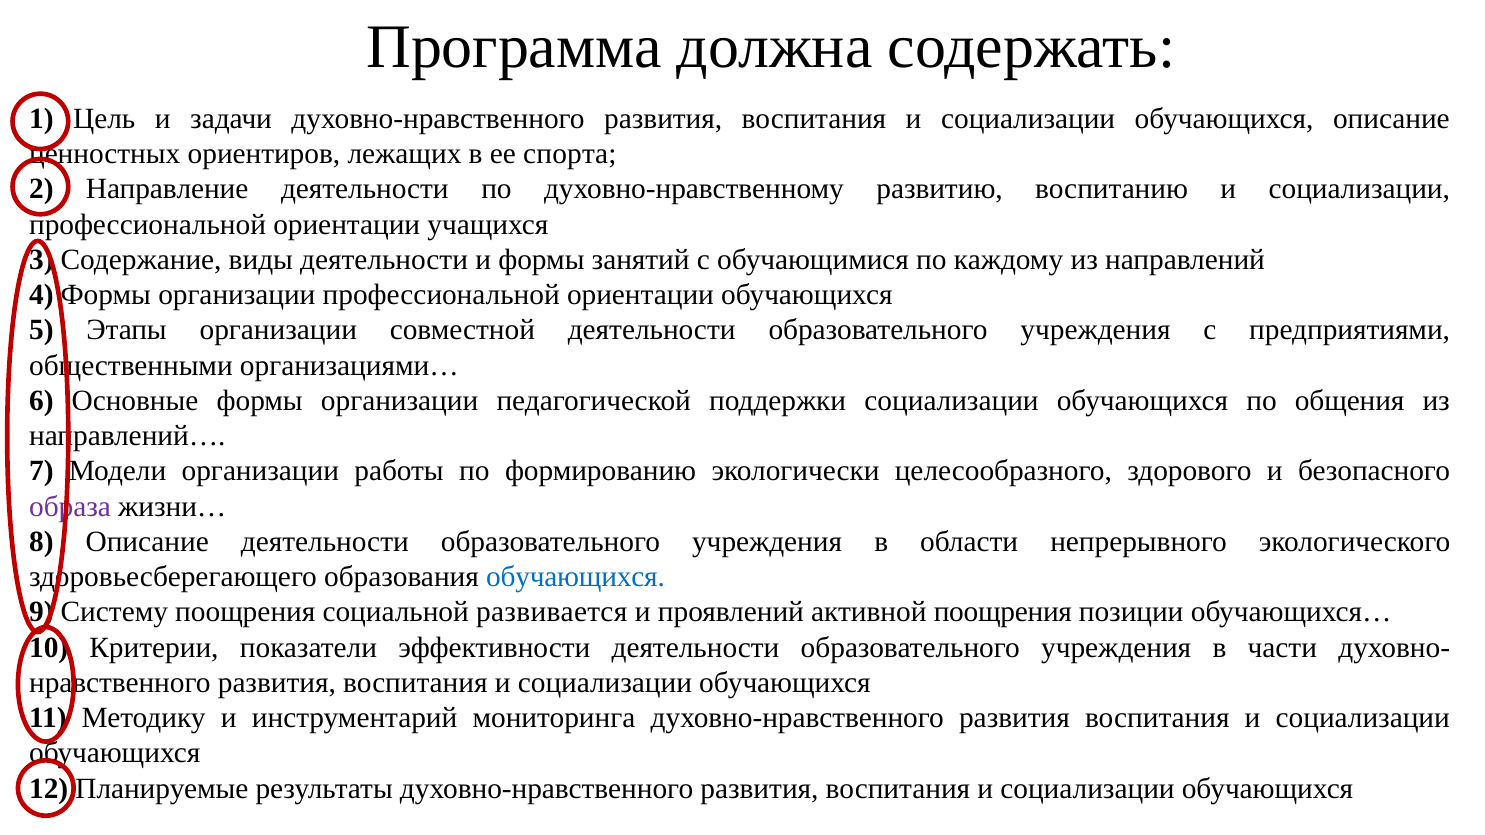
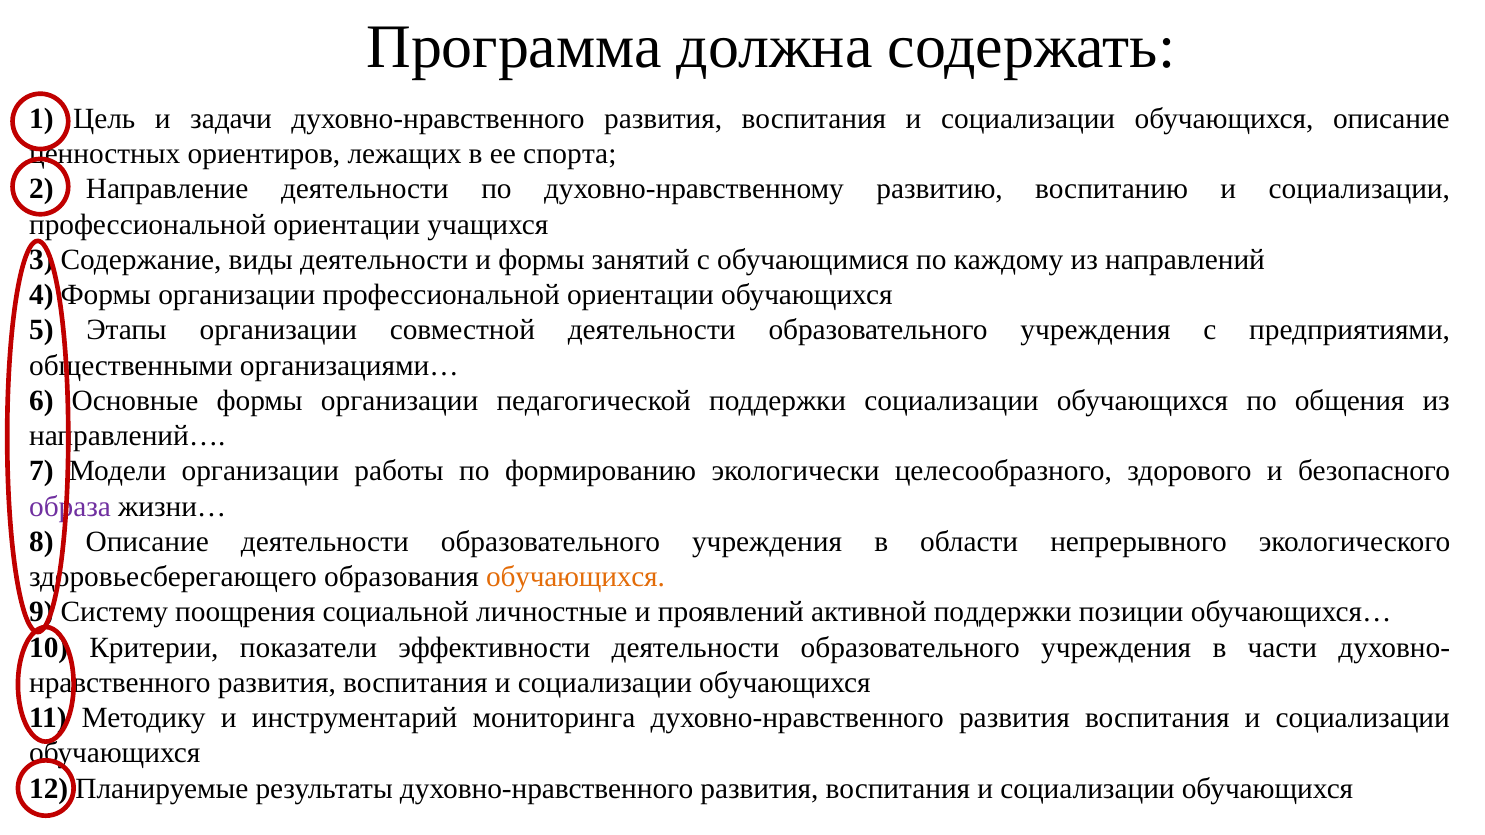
обучающихся colour: blue -> orange (576, 577)
развивается: развивается -> личностные (552, 612)
активной поощрения: поощрения -> поддержки (1003, 612)
